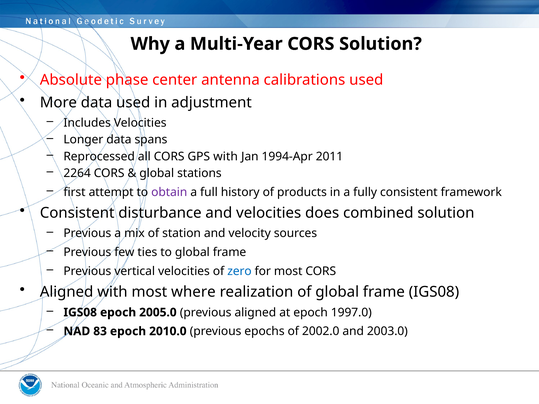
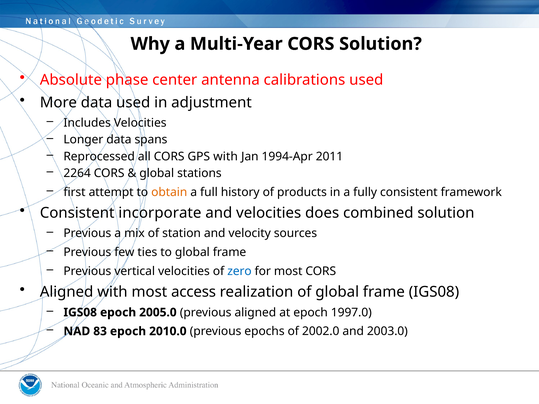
obtain colour: purple -> orange (169, 192)
disturbance: disturbance -> incorporate (160, 213)
where: where -> access (194, 292)
